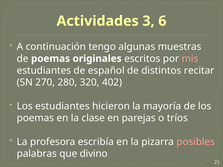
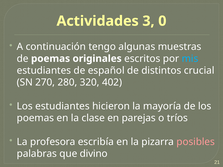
6: 6 -> 0 (162, 21)
mis colour: pink -> light blue (190, 59)
recitar: recitar -> crucial (199, 71)
